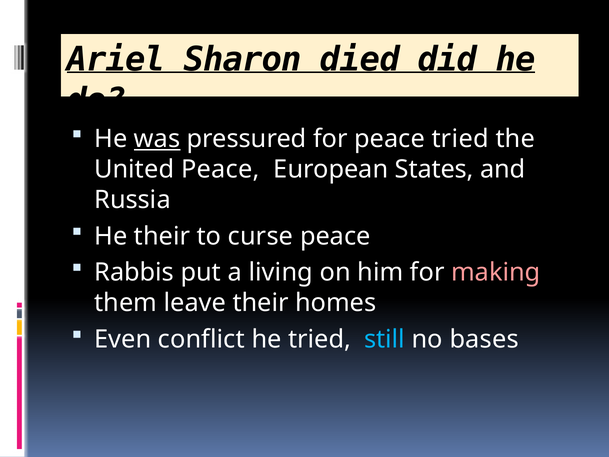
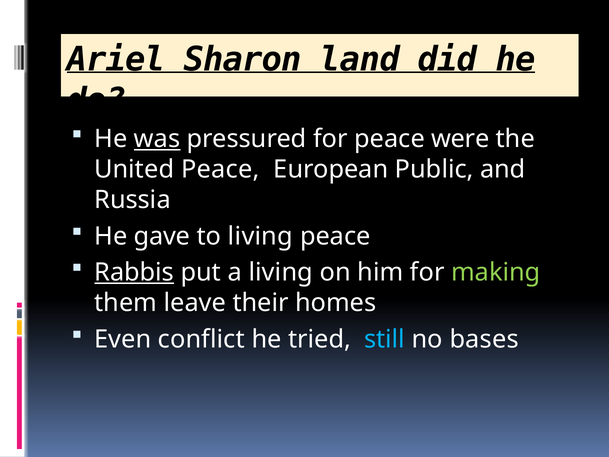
died: died -> land (360, 60)
peace tried: tried -> were (460, 139)
States: States -> Public (434, 169)
He their: their -> gave (162, 236)
to curse: curse -> living (260, 236)
Rabbis underline: none -> present (134, 272)
making colour: pink -> light green (496, 272)
